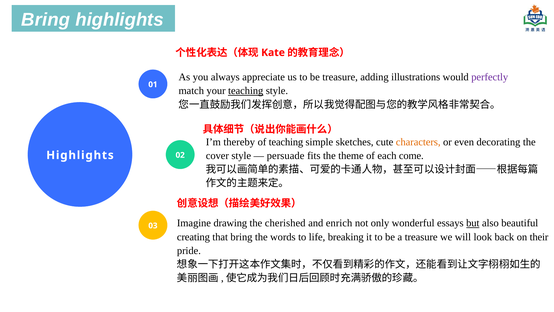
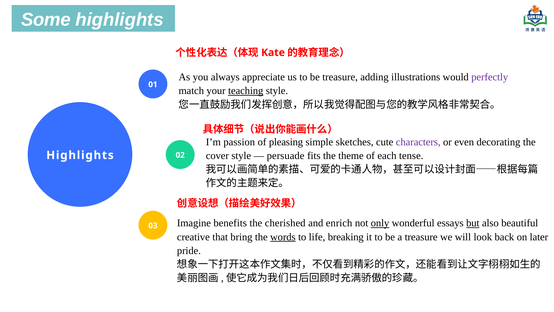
Bring: Bring -> Some (46, 20)
thereby: thereby -> passion (239, 142)
of teaching: teaching -> pleasing (286, 142)
characters colour: orange -> purple (418, 142)
come: come -> tense (411, 155)
drawing: drawing -> benefits (230, 223)
only underline: none -> present (380, 223)
creating: creating -> creative (193, 237)
words underline: none -> present (283, 237)
their: their -> later (539, 237)
